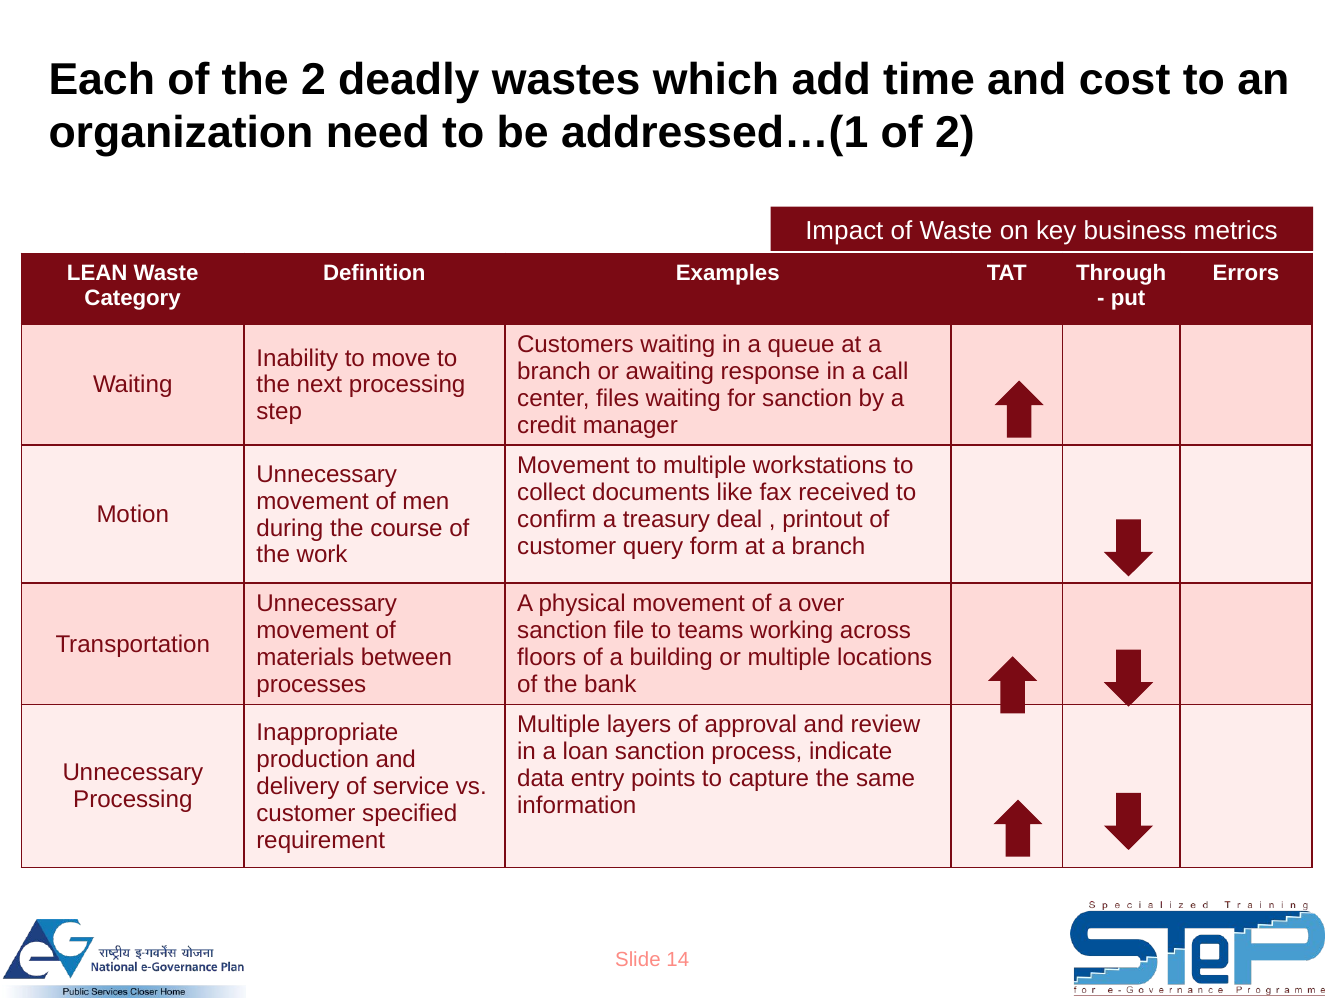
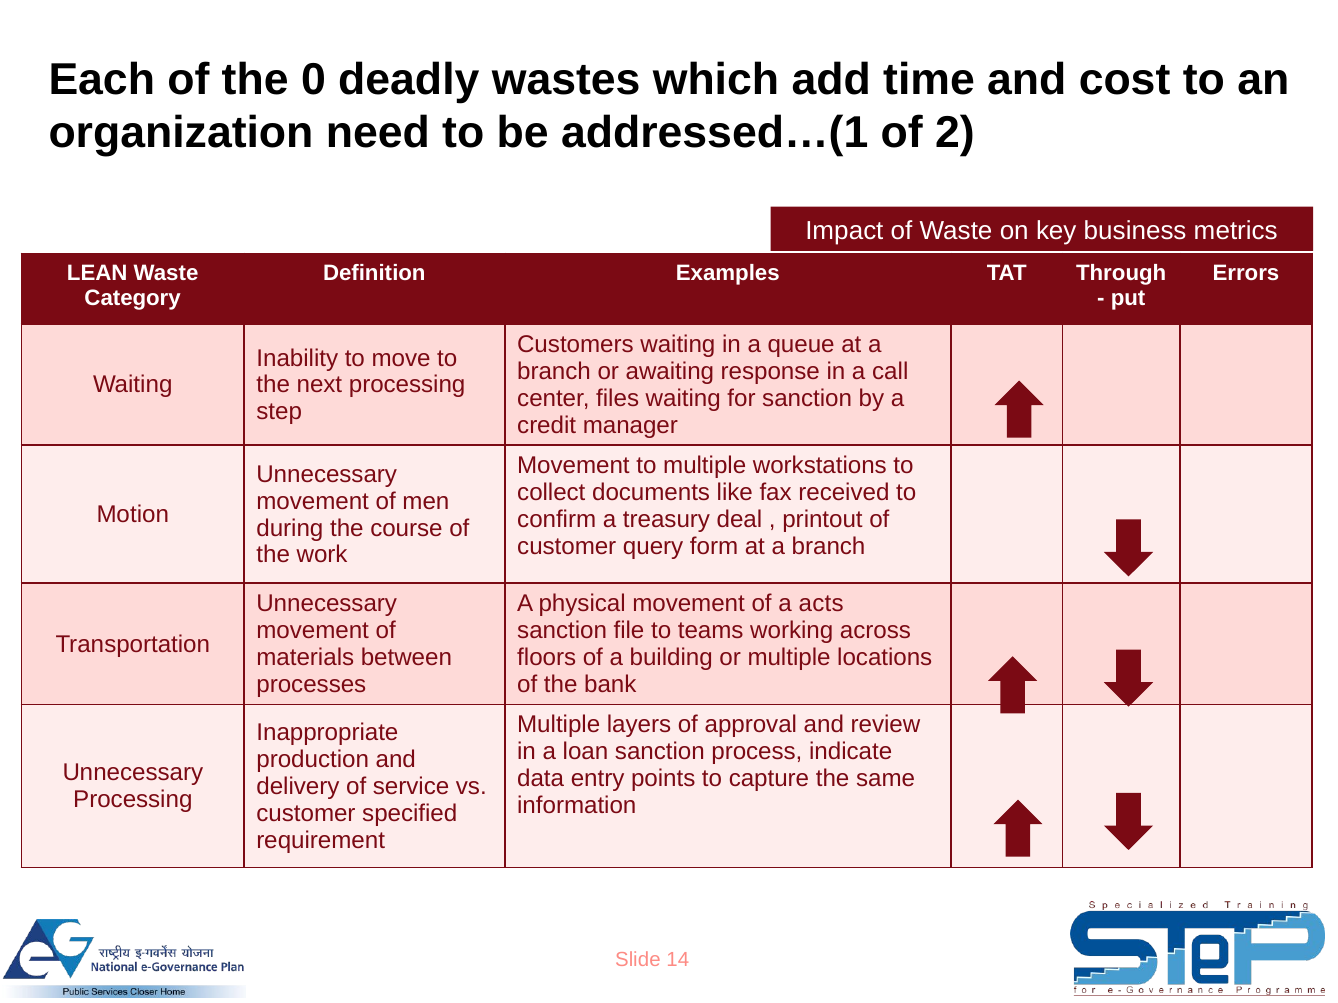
the 2: 2 -> 0 (313, 80)
over: over -> acts (821, 604)
